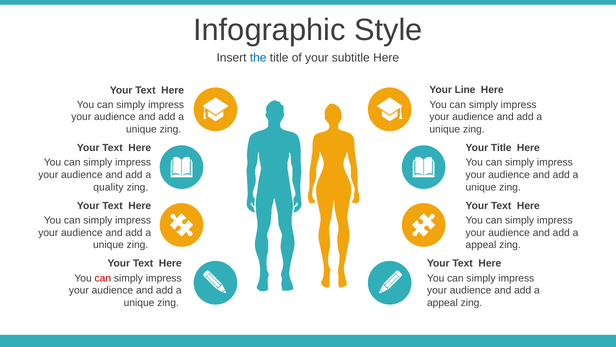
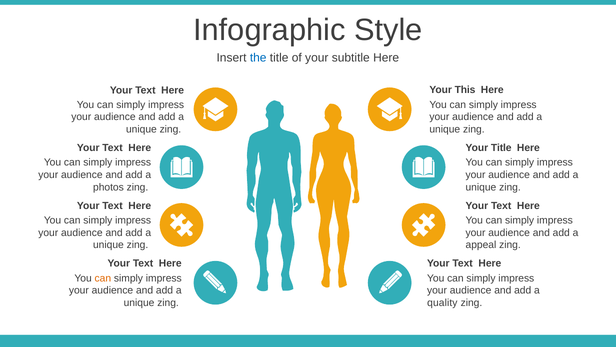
Line: Line -> This (465, 90)
quality: quality -> photos (108, 187)
can colour: red -> orange (103, 278)
appeal: appeal -> quality (442, 302)
